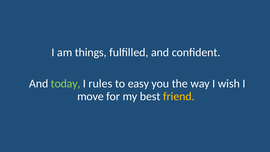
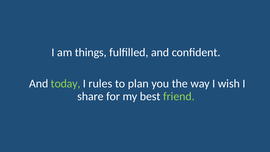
easy: easy -> plan (138, 83)
move: move -> share (90, 96)
friend colour: yellow -> light green (179, 96)
